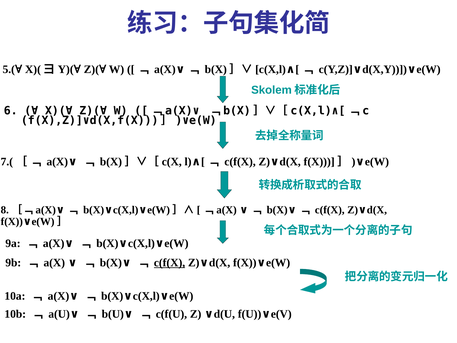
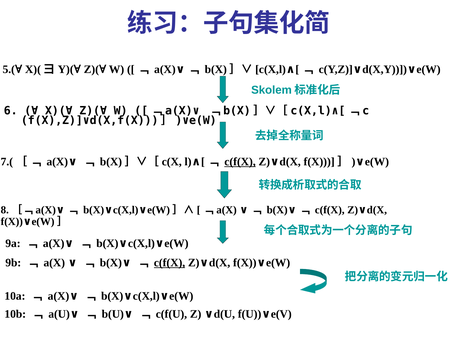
c(f(X underline: none -> present (240, 162)
